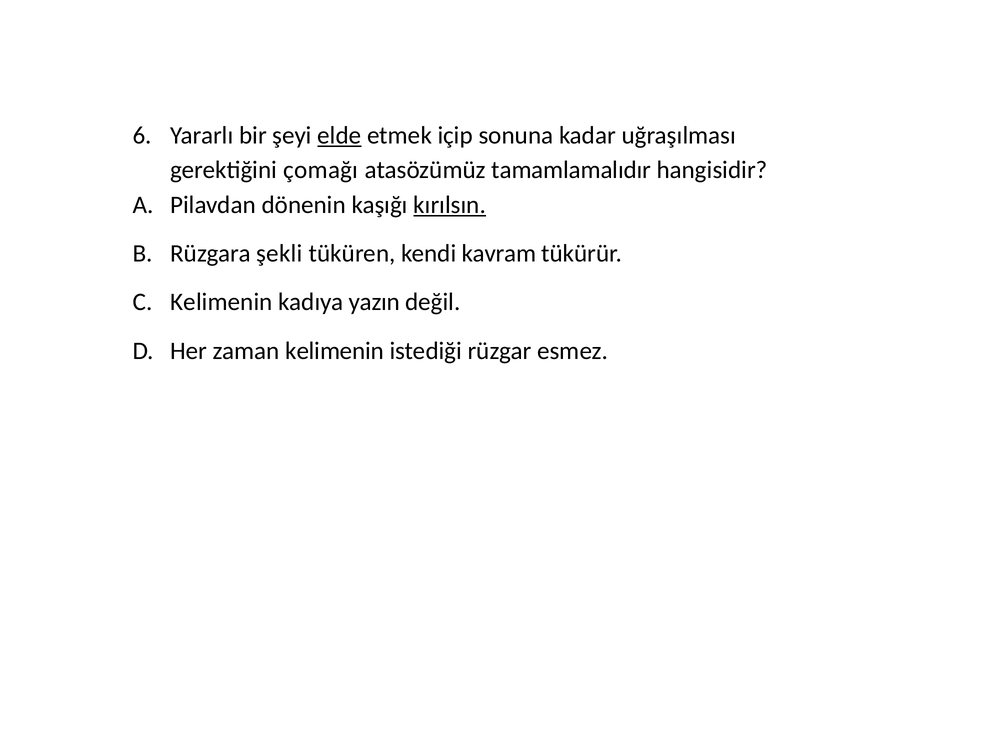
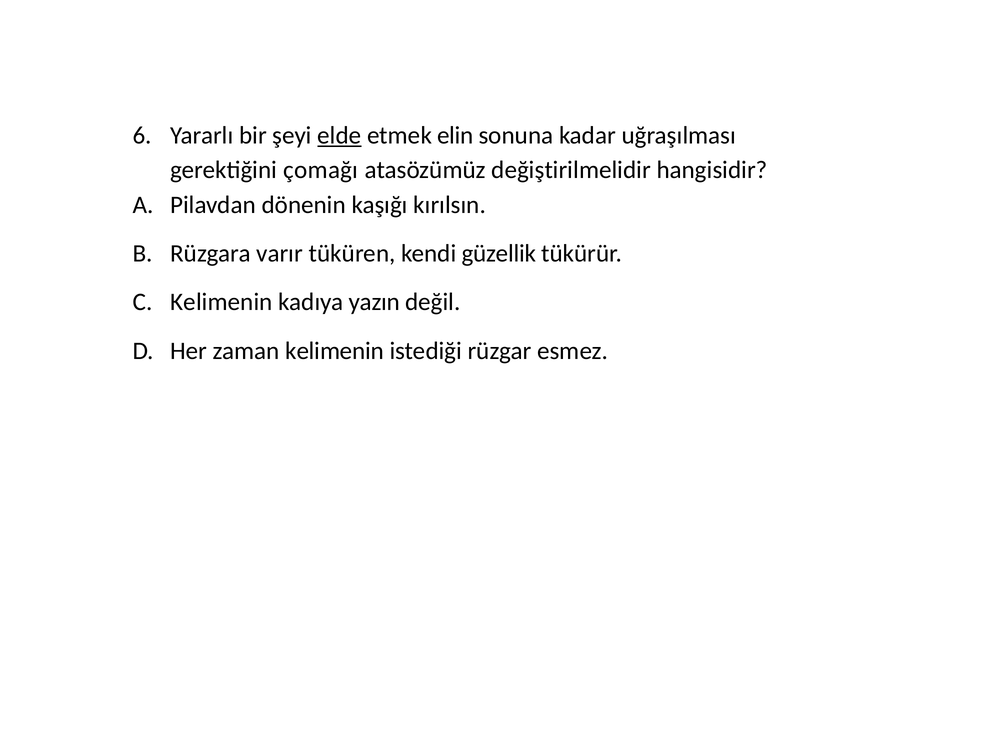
içip: içip -> elin (455, 136)
tamamlamalıdır: tamamlamalıdır -> değiştirilmelidir (571, 170)
kırılsın underline: present -> none (450, 205)
şekli: şekli -> varır (280, 254)
kavram: kavram -> güzellik (499, 254)
